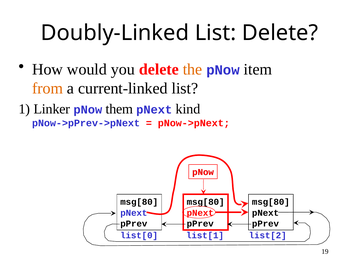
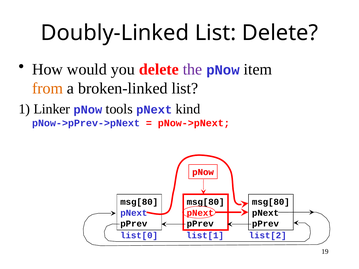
the colour: orange -> purple (193, 69)
current-linked: current-linked -> broken-linked (123, 88)
them: them -> tools (119, 109)
